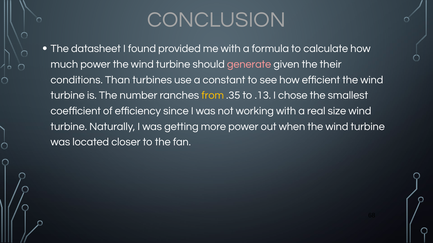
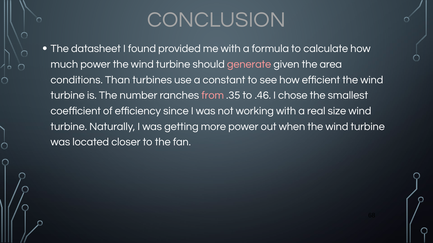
their: their -> area (331, 64)
from colour: yellow -> pink (213, 96)
.13: .13 -> .46 (263, 96)
